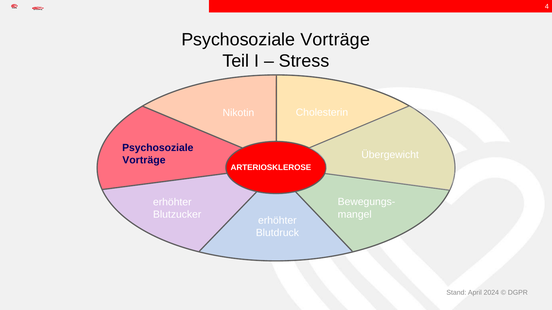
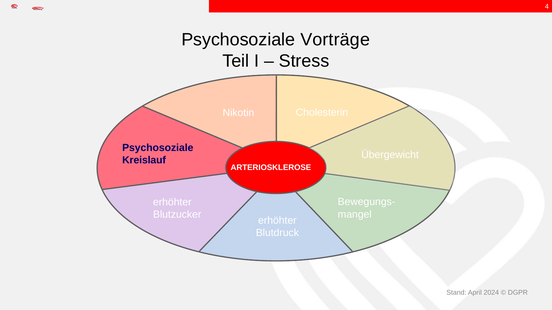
Vorträge: Vorträge -> Kreislauf (144, 160)
